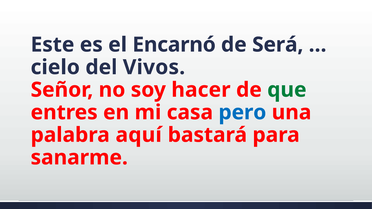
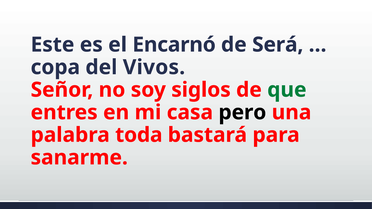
cielo: cielo -> copa (55, 67)
hacer: hacer -> siglos (201, 90)
pero colour: blue -> black (242, 113)
aquí: aquí -> toda (139, 135)
